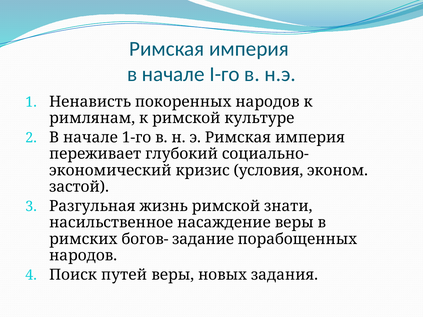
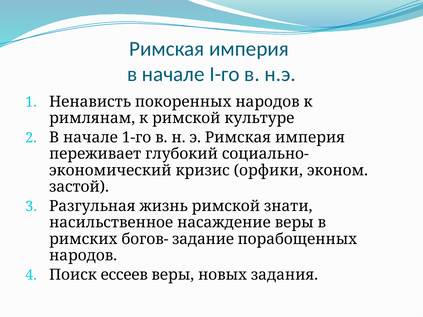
условия: условия -> орфики (268, 171)
путей: путей -> ессеев (124, 275)
